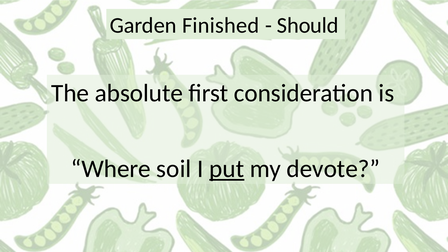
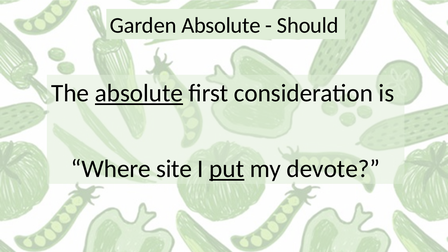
Garden Finished: Finished -> Absolute (221, 26)
absolute underline: none -> present (139, 93)
soil: soil -> site (174, 169)
